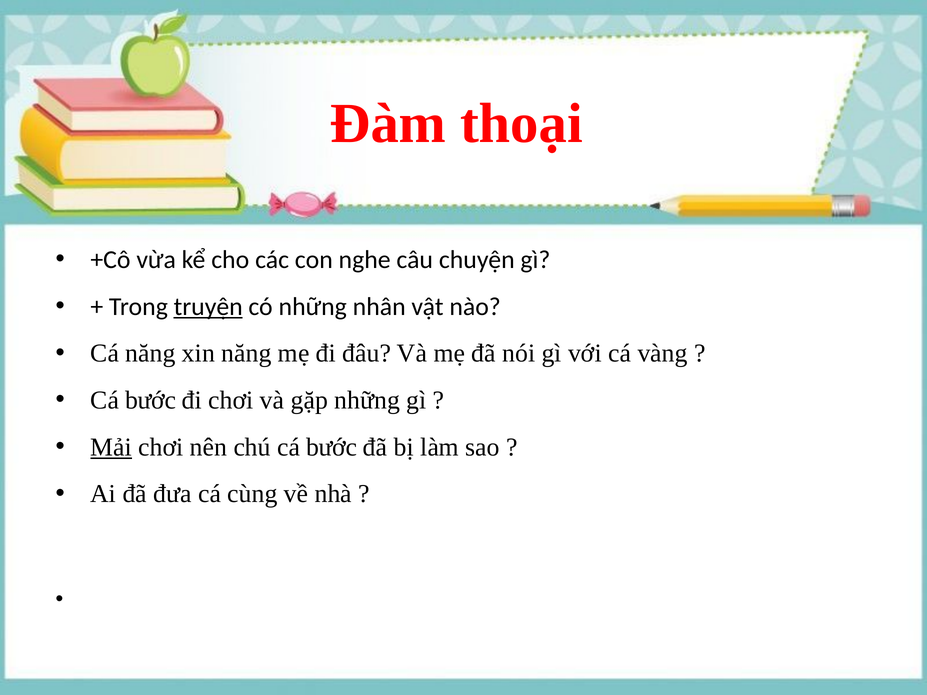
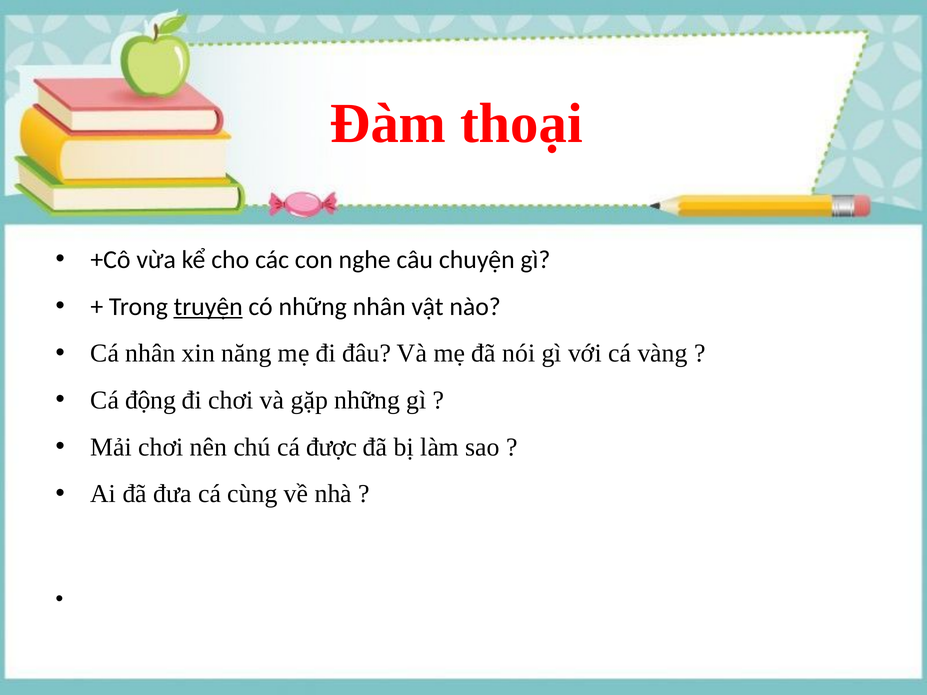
Cá năng: năng -> nhân (150, 354)
bước: bước -> động (151, 400)
Mải underline: present -> none (111, 447)
chú cá bước: bước -> được (332, 447)
